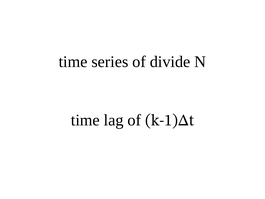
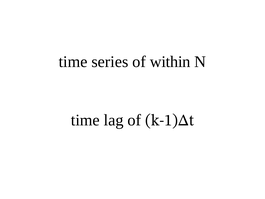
divide: divide -> within (170, 62)
